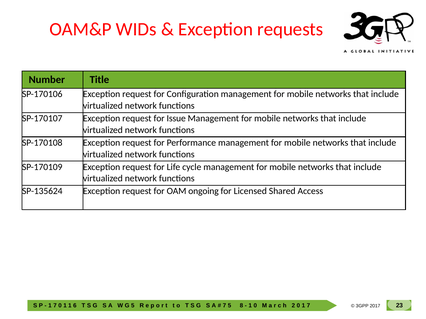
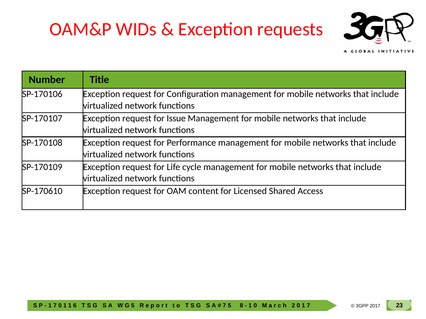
SP-135624: SP-135624 -> SP-170610 (42, 191)
ongoing: ongoing -> content (203, 191)
